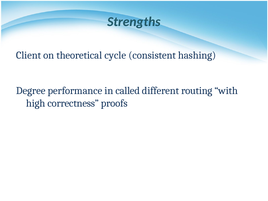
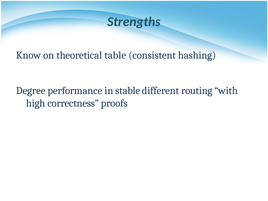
Client: Client -> Know (29, 55)
cycle: cycle -> table (115, 55)
called: called -> stable (128, 91)
